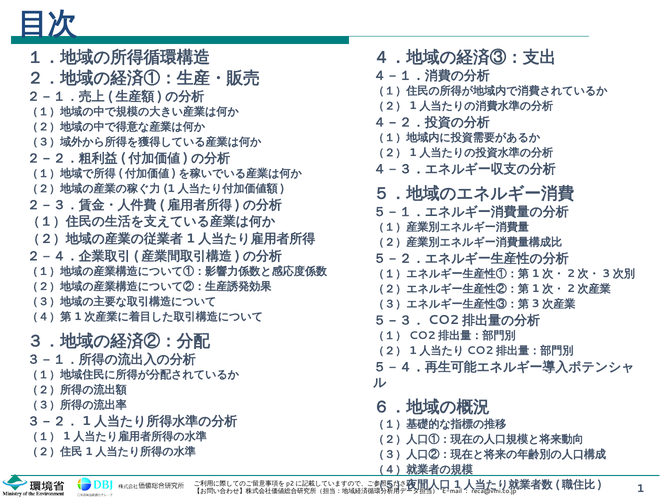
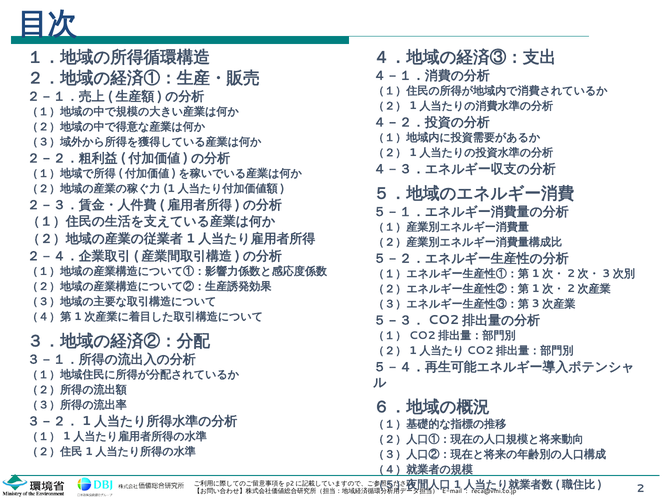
1: 1 -> 2 (640, 489)
